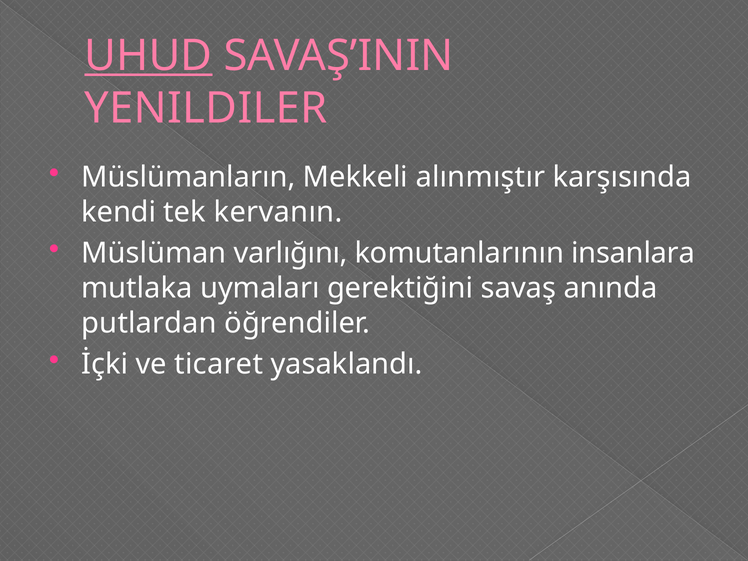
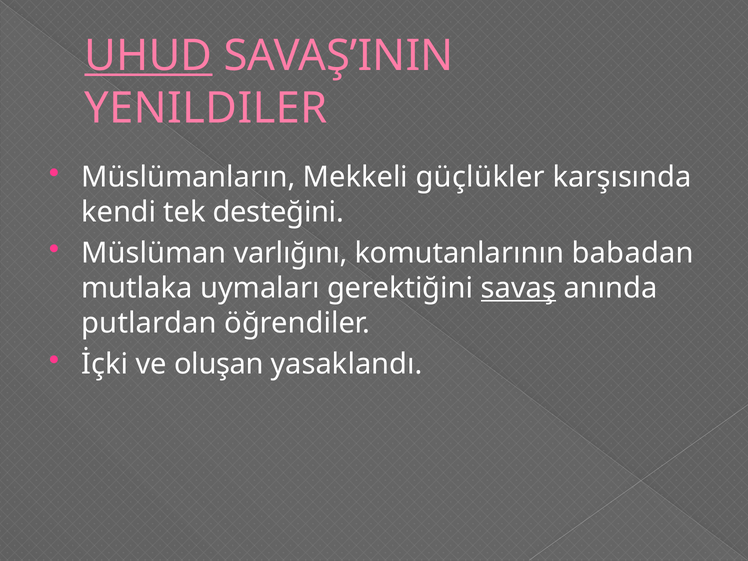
alınmıştır: alınmıştır -> güçlükler (480, 177)
kervanın: kervanın -> desteğini (278, 212)
insanlara: insanlara -> babadan (633, 253)
savaş underline: none -> present (518, 288)
ticaret: ticaret -> oluşan (219, 364)
